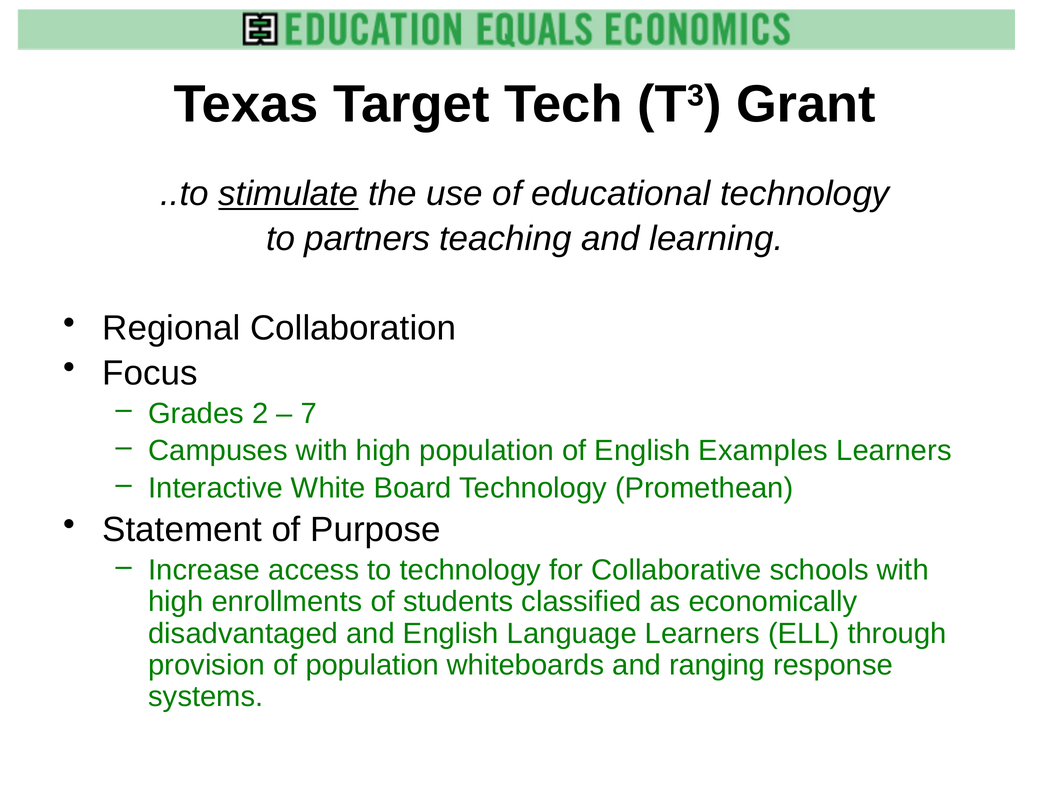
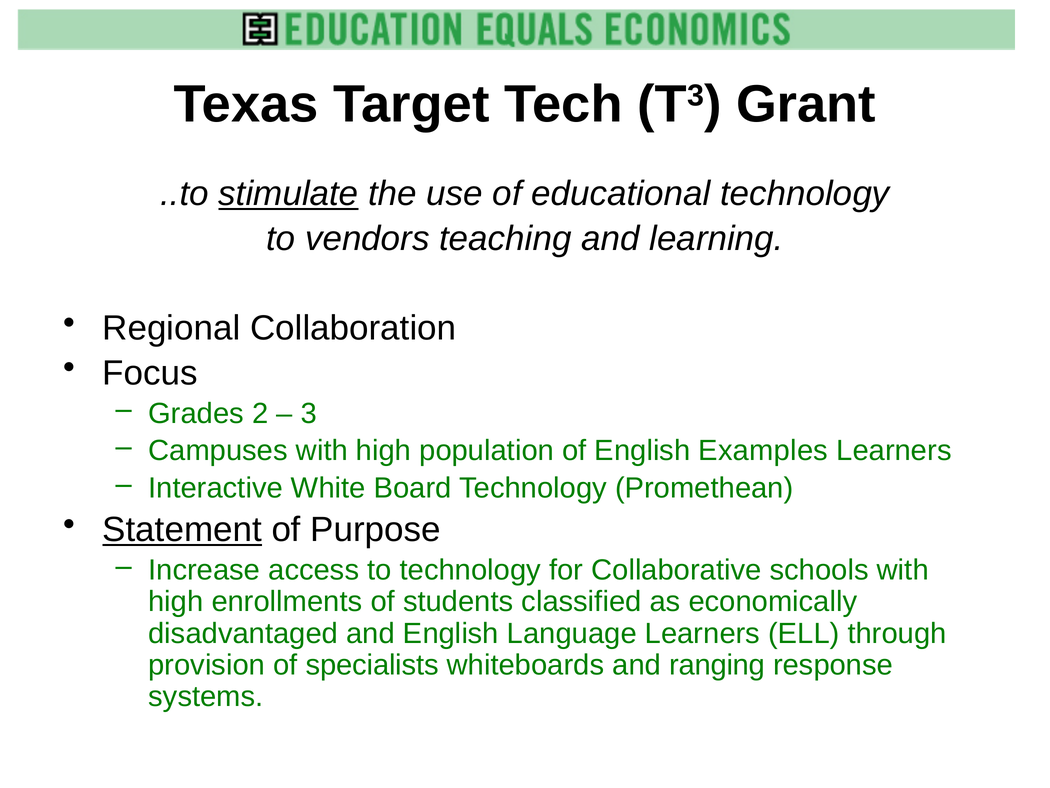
partners: partners -> vendors (367, 238)
7: 7 -> 3 (309, 413)
Statement underline: none -> present (182, 529)
of population: population -> specialists (372, 664)
